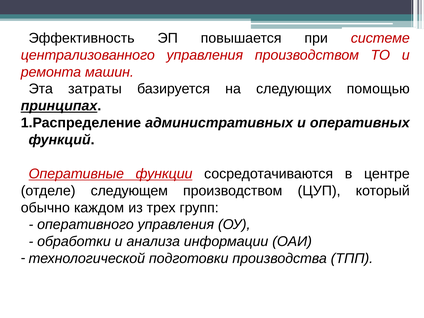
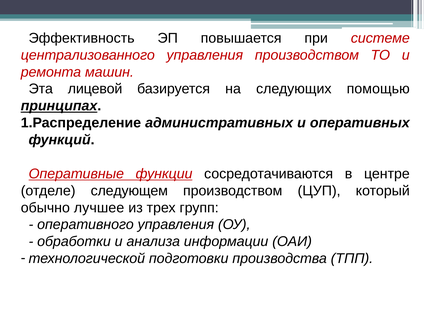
затраты: затраты -> лицевой (95, 89)
каждом: каждом -> лучшее (99, 208)
